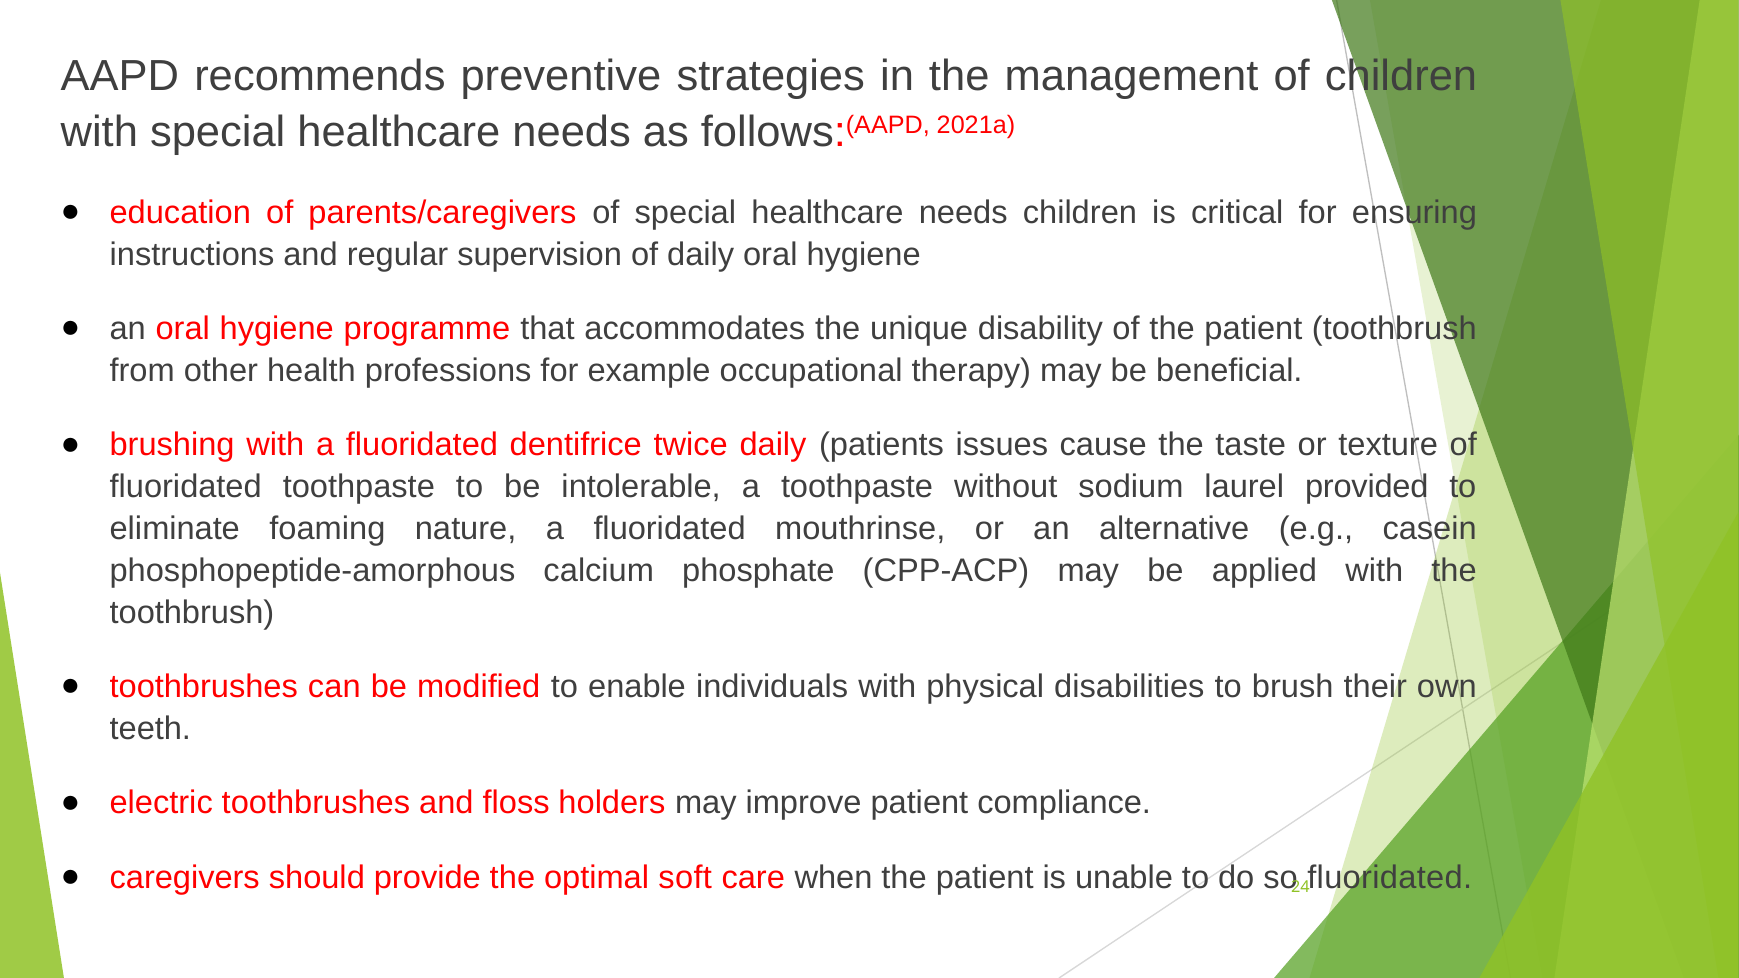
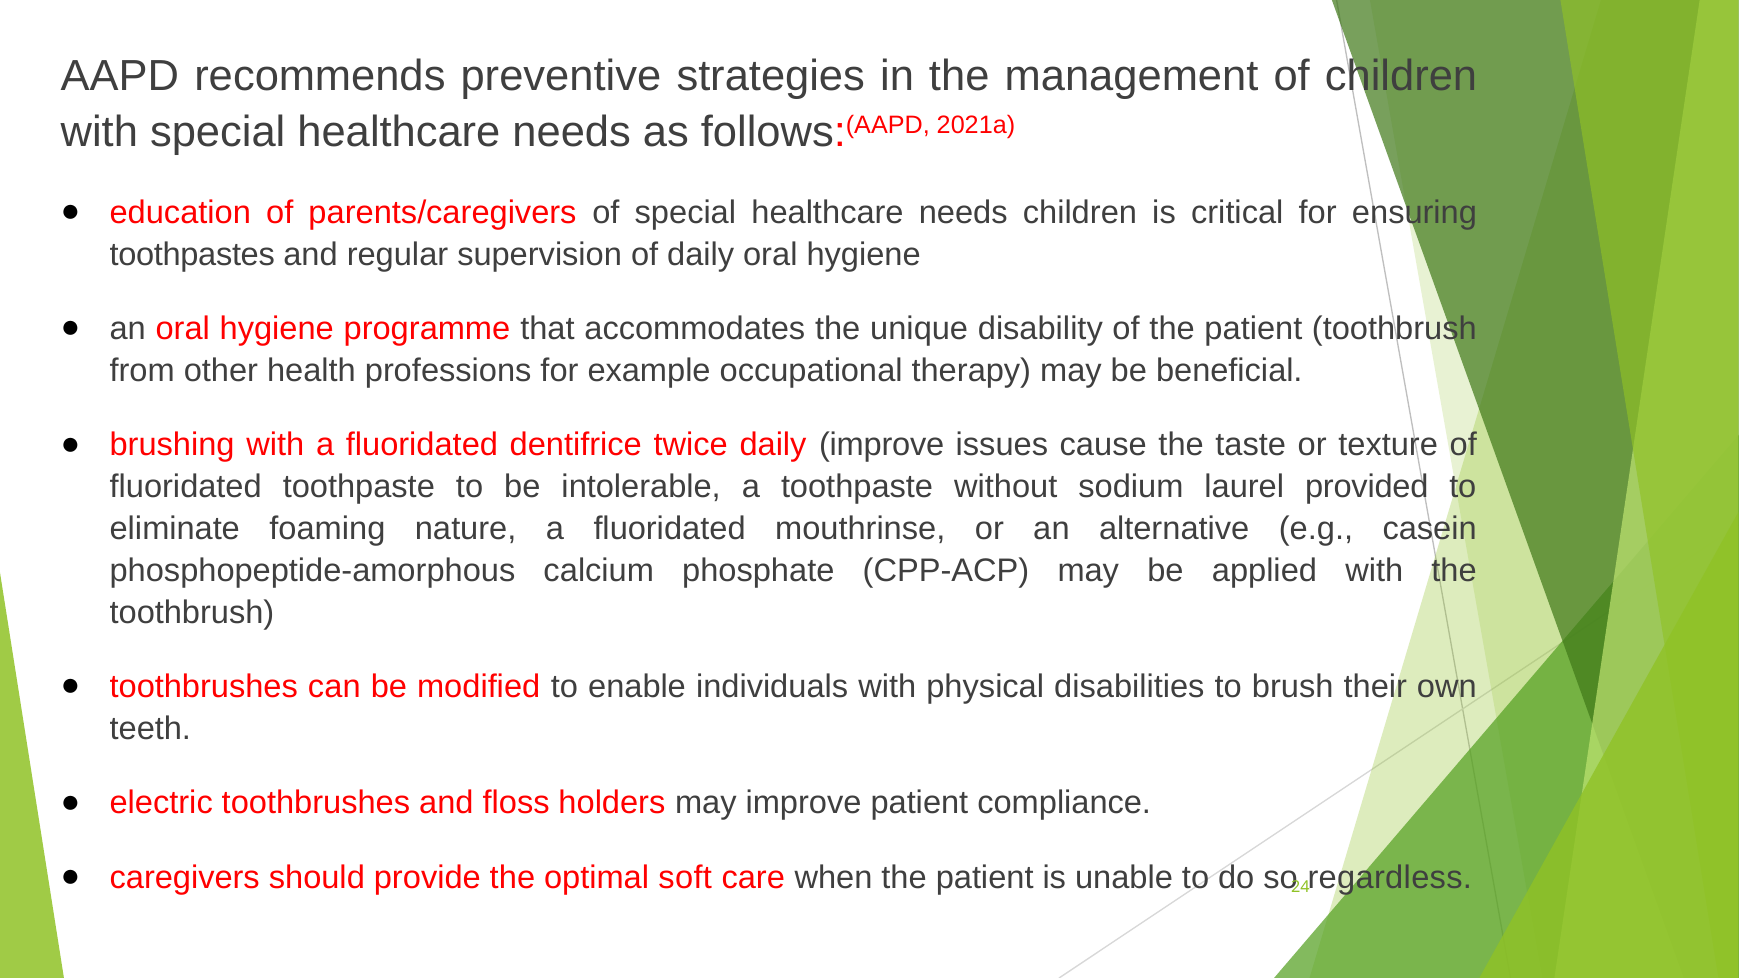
instructions: instructions -> toothpastes (192, 254)
daily patients: patients -> improve (882, 445)
so fluoridated: fluoridated -> regardless (1390, 878)
